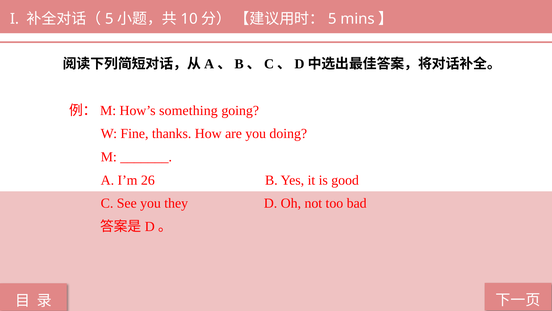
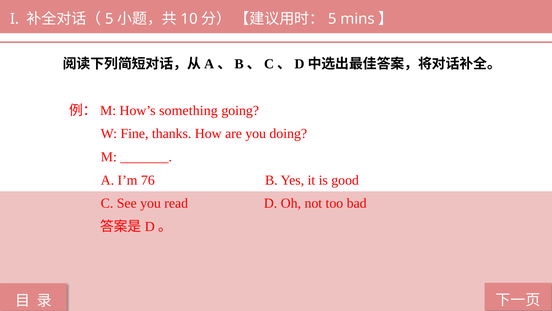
26: 26 -> 76 (148, 180)
they: they -> read (176, 203)
